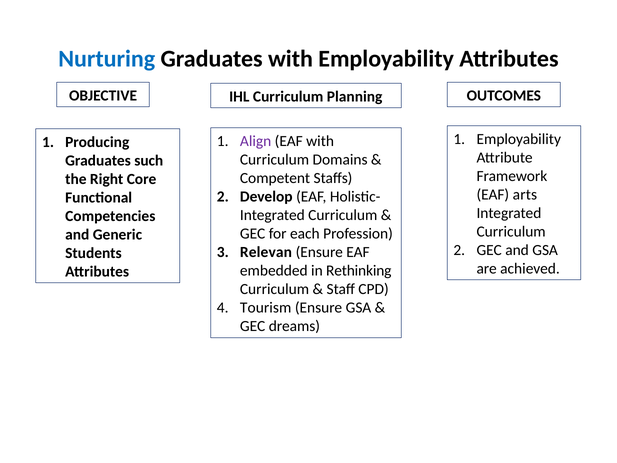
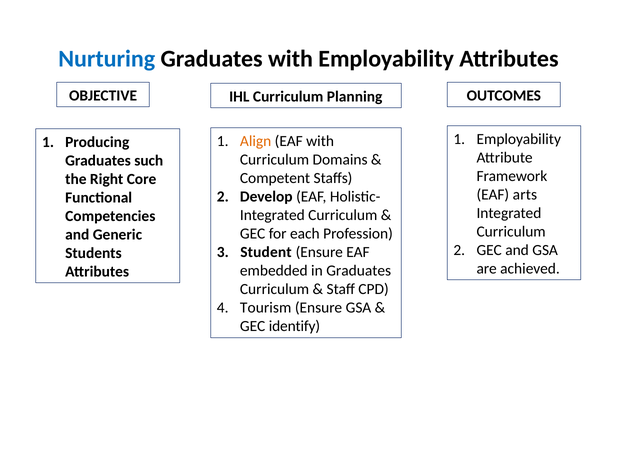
Align colour: purple -> orange (256, 141)
Relevan: Relevan -> Student (266, 252)
in Rethinking: Rethinking -> Graduates (359, 271)
dreams: dreams -> identify (294, 326)
